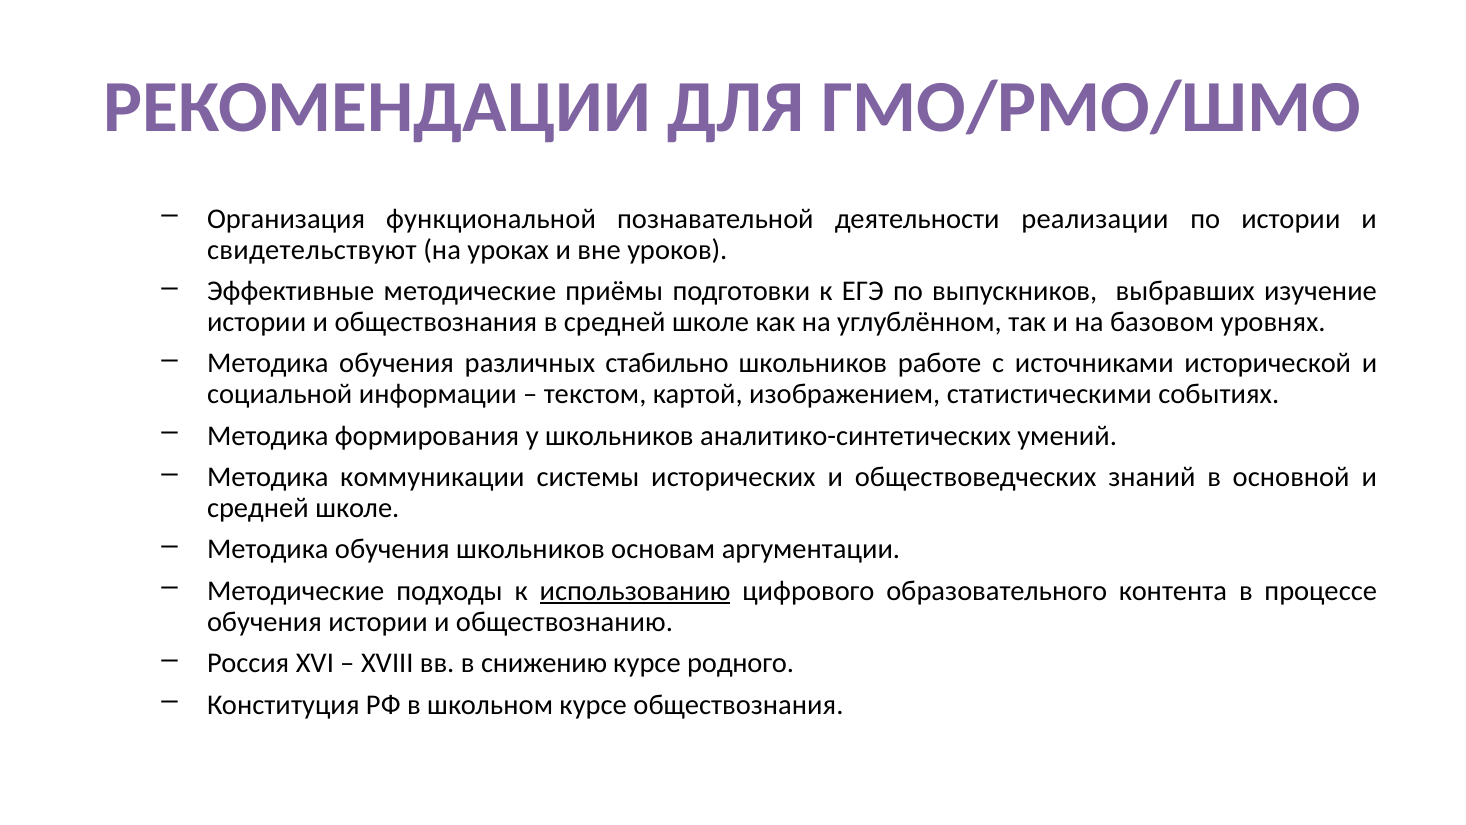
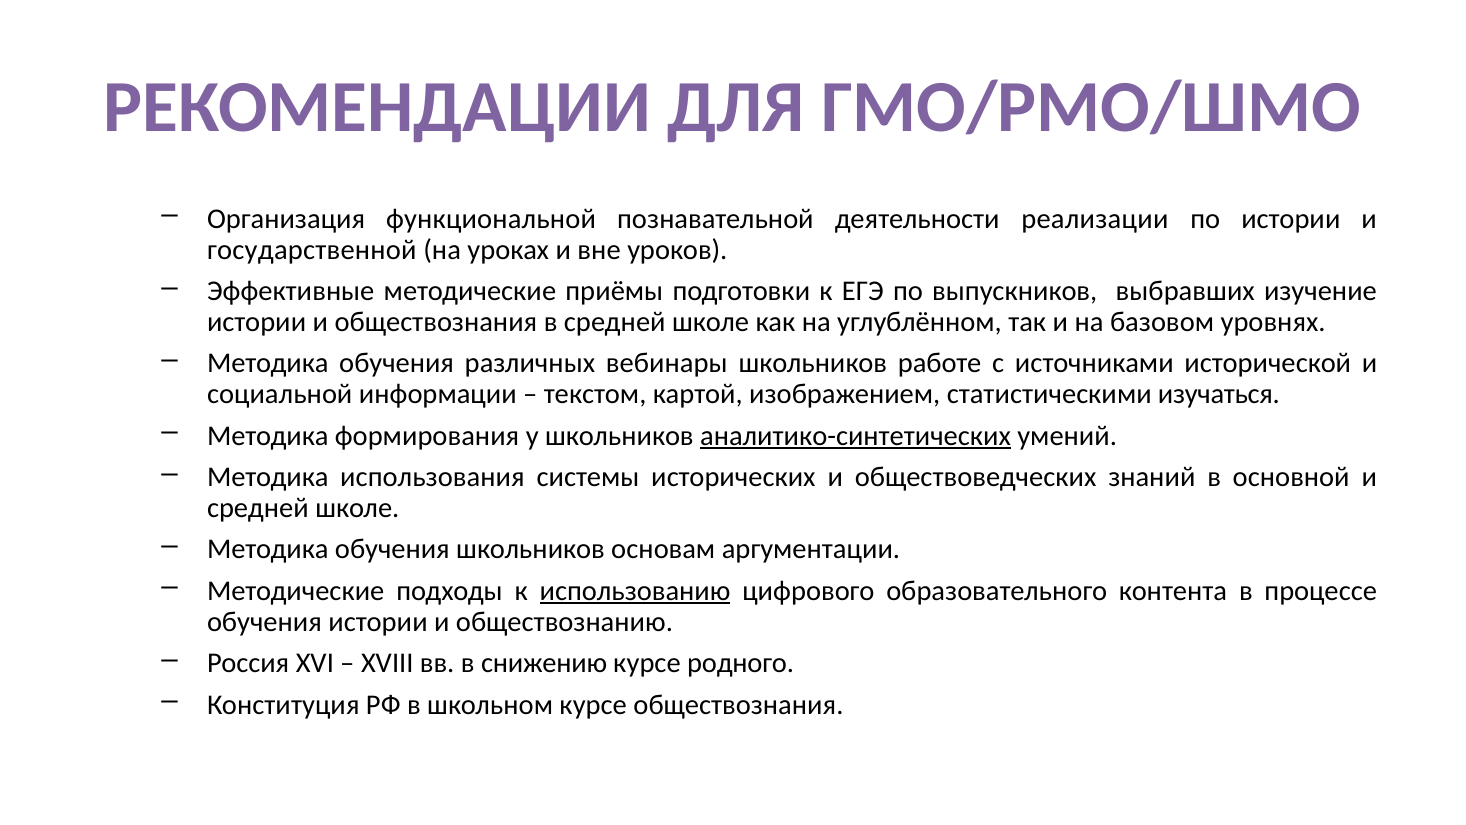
свидетельствуют: свидетельствуют -> государственной (312, 250)
стабильно: стабильно -> вебинары (667, 363)
событиях: событиях -> изучаться (1219, 394)
аналитико-синтетических underline: none -> present (855, 436)
коммуникации: коммуникации -> использования (432, 477)
